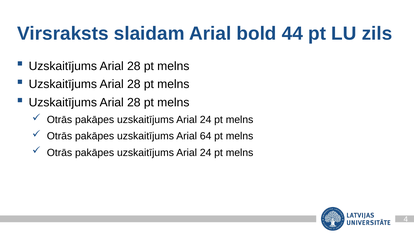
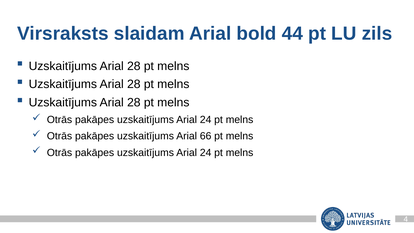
64: 64 -> 66 (206, 136)
